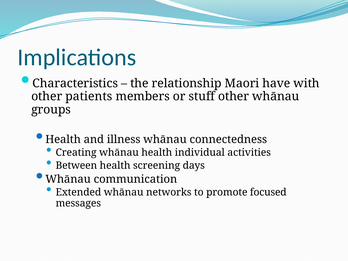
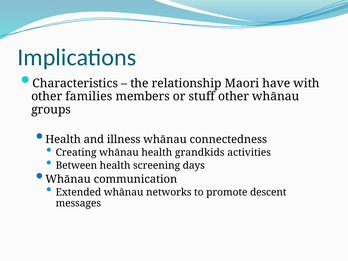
patients: patients -> families (89, 97)
individual: individual -> grandkids (200, 153)
focused: focused -> descent (268, 192)
